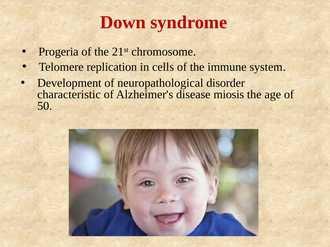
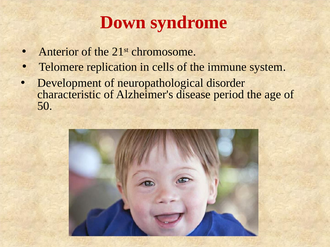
Progeria: Progeria -> Anterior (58, 52)
miosis: miosis -> period (229, 95)
